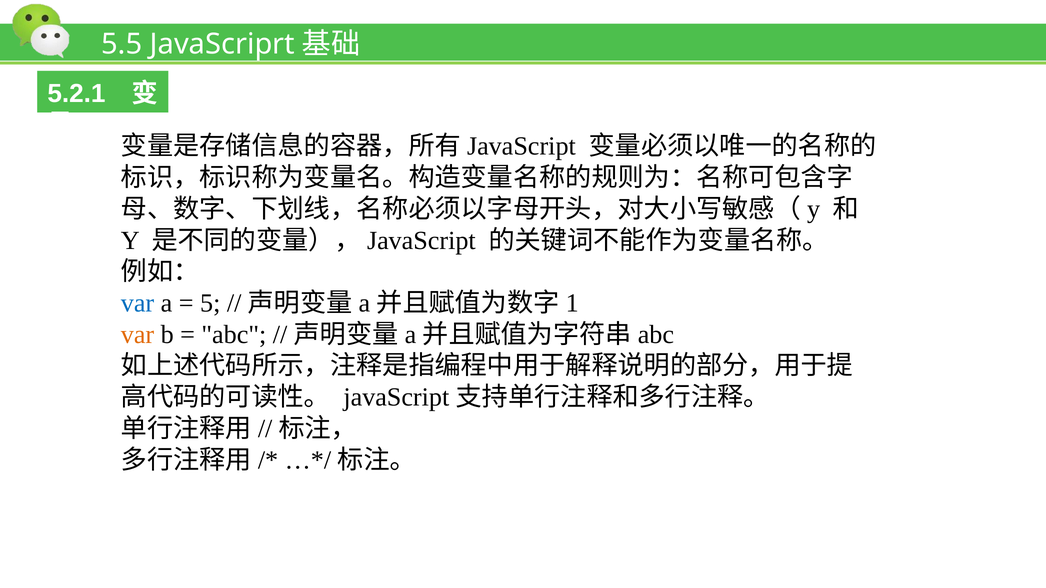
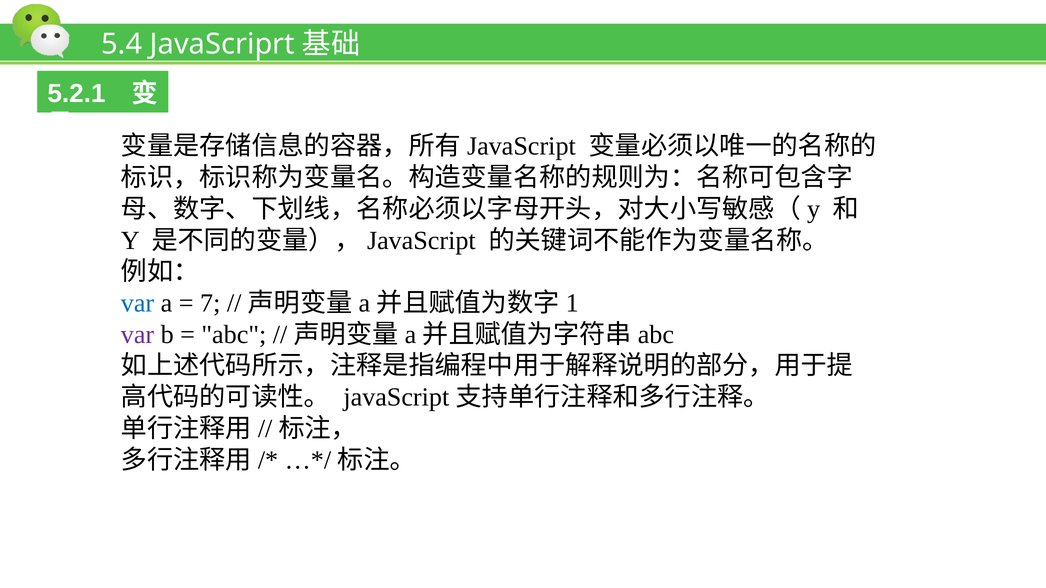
5.5: 5.5 -> 5.4 (122, 44)
5: 5 -> 7 (210, 303)
var colour: orange -> purple (138, 335)
